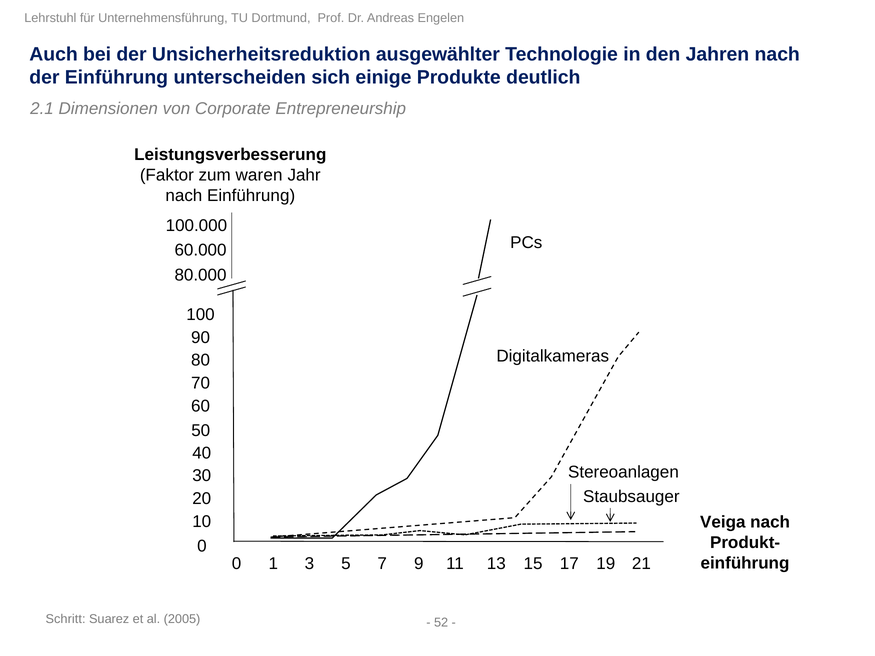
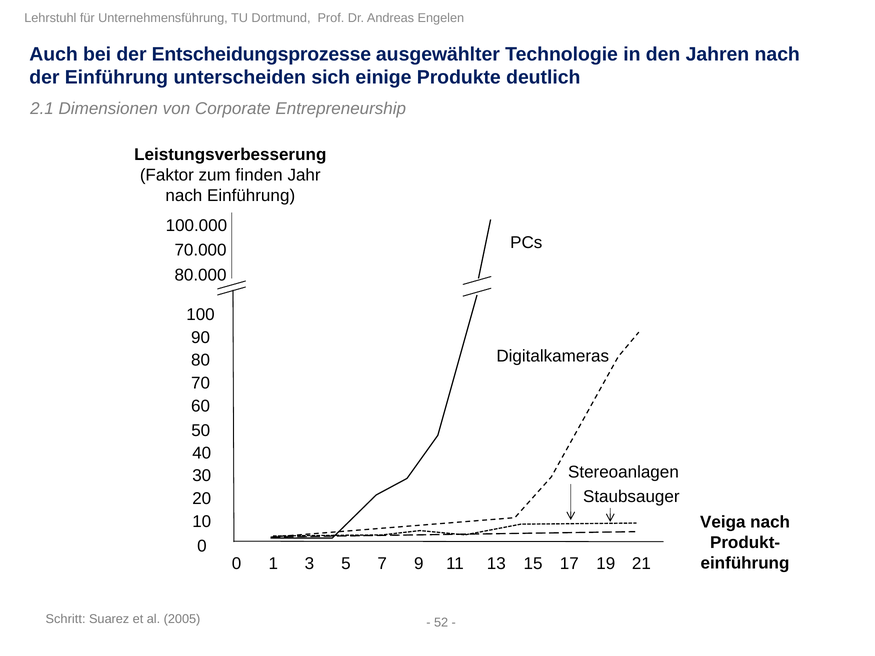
Unsicherheitsreduktion: Unsicherheitsreduktion -> Entscheidungsprozesse (261, 54)
waren: waren -> finden (259, 175)
60.000: 60.000 -> 70.000 (201, 250)
